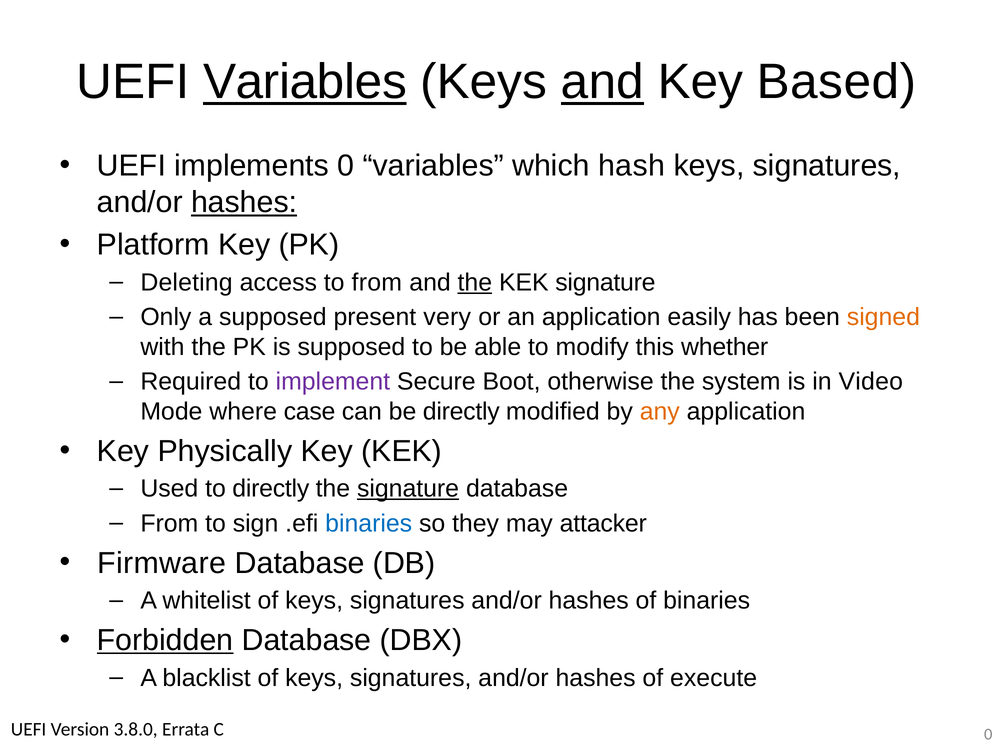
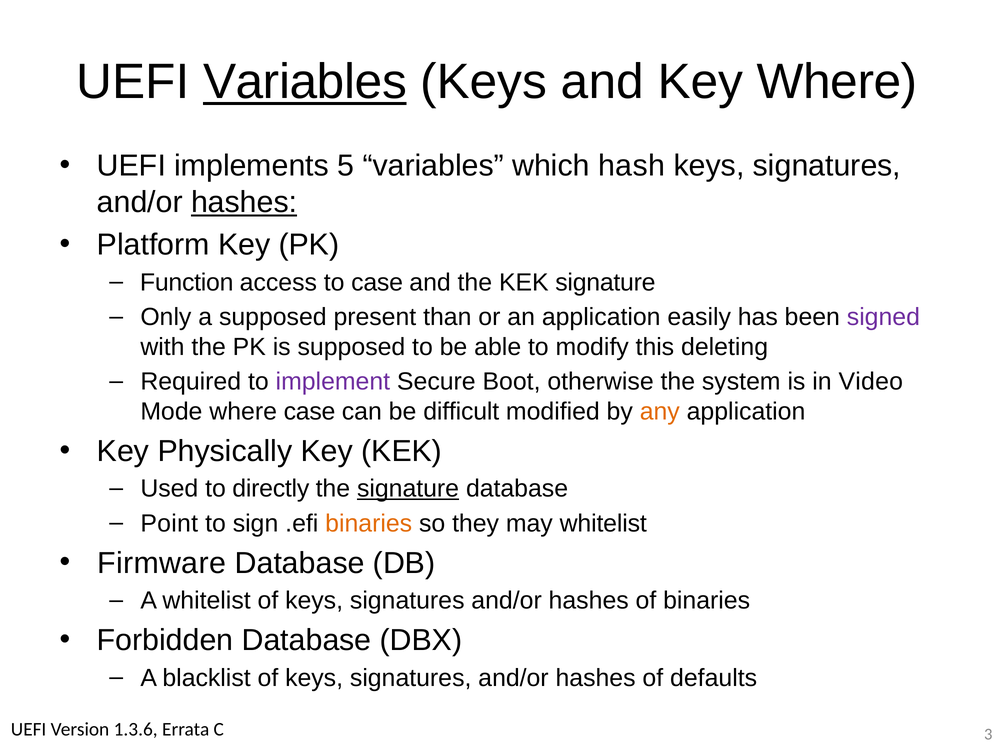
and underline: present -> none (602, 82)
Key Based: Based -> Where (837, 82)
implements 0: 0 -> 5 (346, 166)
Deleting: Deleting -> Function (187, 283)
to from: from -> case (377, 283)
the underline: present -> none (475, 283)
very: very -> than (447, 317)
signed colour: orange -> purple (883, 317)
whether: whether -> deleting (725, 347)
be directly: directly -> difficult (461, 412)
From: From -> Point (169, 524)
binaries colour: blue -> orange (369, 524)
may attacker: attacker -> whitelist (603, 524)
Forbidden underline: present -> none (165, 641)
execute: execute -> defaults (714, 678)
3.8.0: 3.8.0 -> 1.3.6 (136, 730)
C 0: 0 -> 3 (988, 735)
